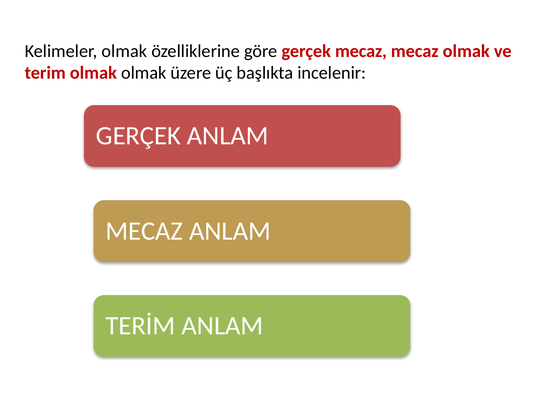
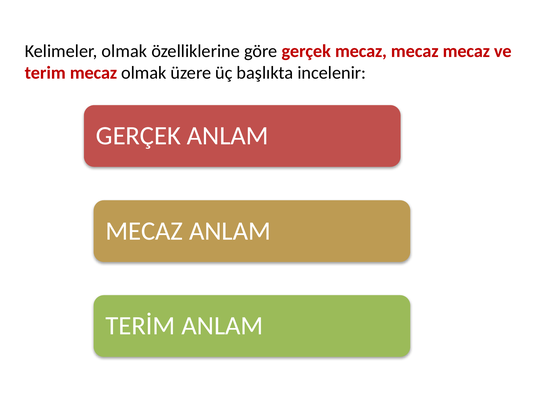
olmak: olmak -> mecaz (466, 51)
terim olmak: olmak -> mecaz (93, 73)
